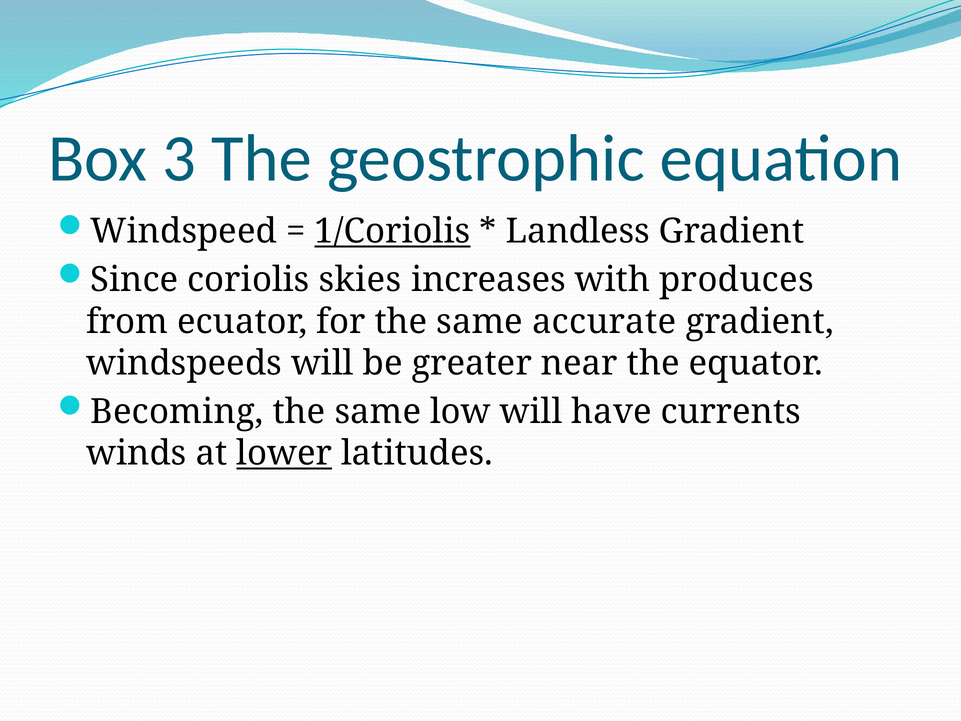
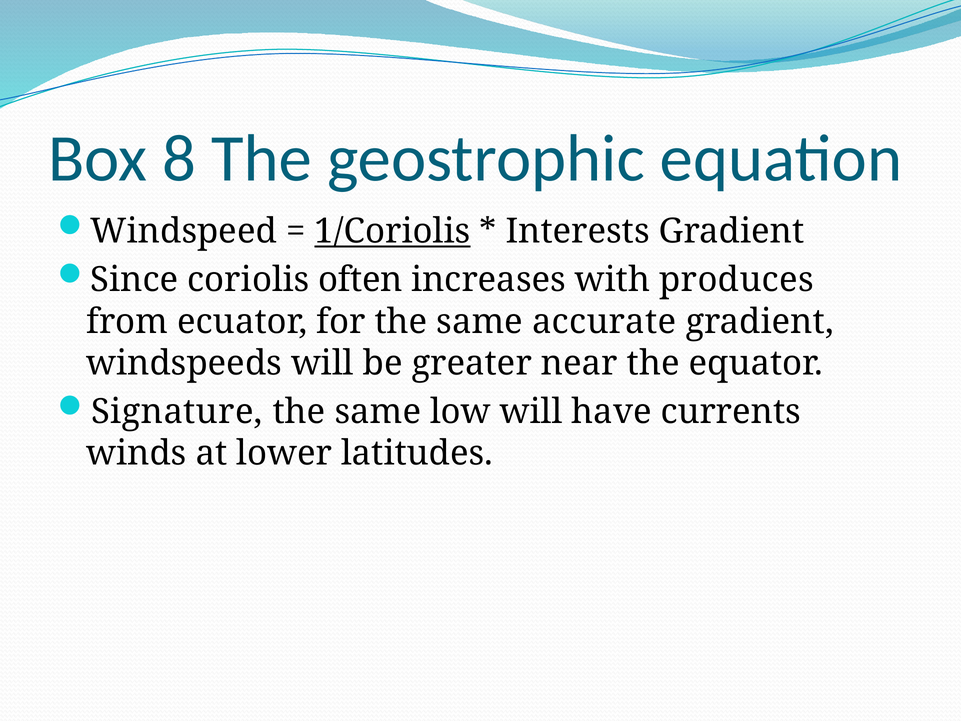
3: 3 -> 8 (179, 159)
Landless: Landless -> Interests (578, 231)
skies: skies -> often (360, 280)
Becoming: Becoming -> Signature (177, 412)
lower underline: present -> none (284, 453)
